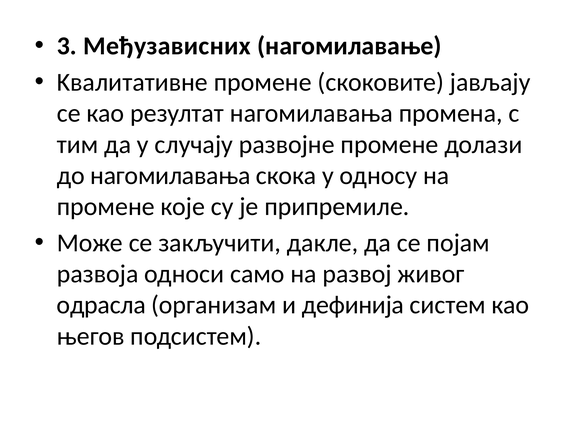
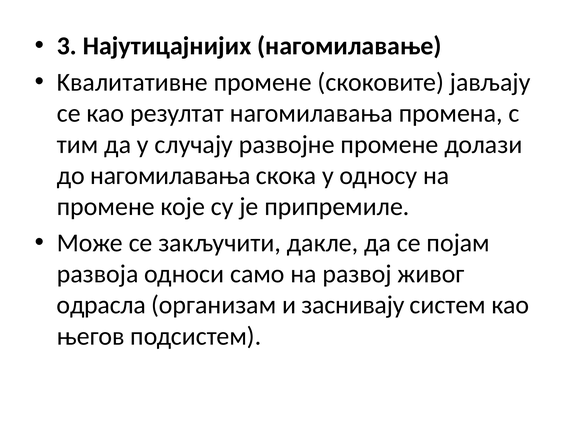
Међузависних: Међузависних -> Најутицајнијих (167, 46)
дефинија: дефинија -> заснивају (353, 305)
